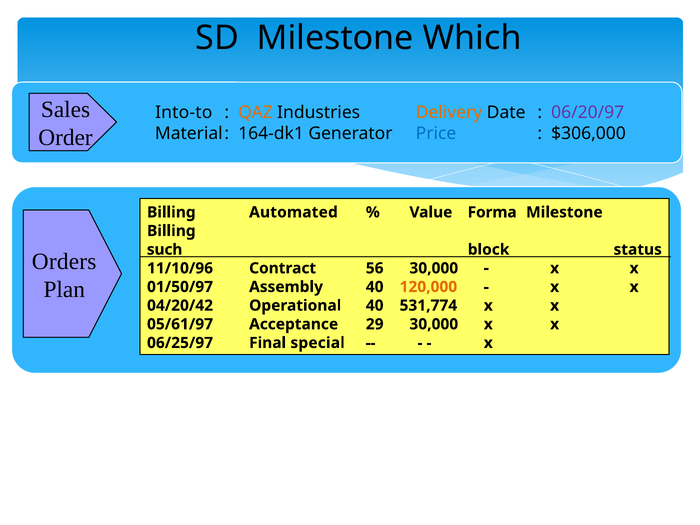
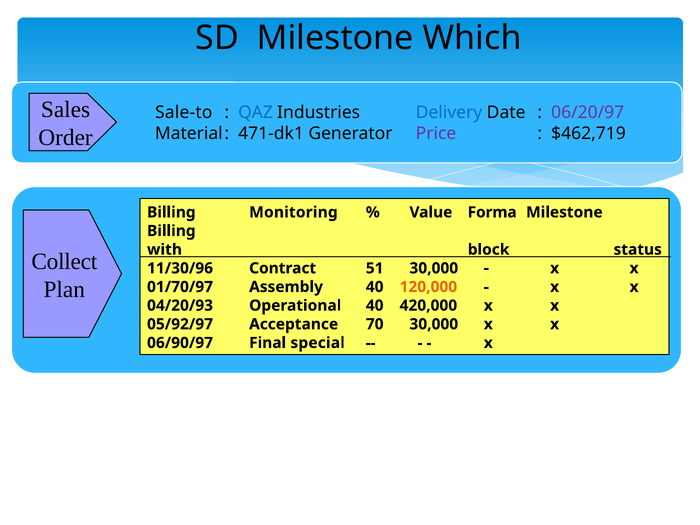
Into-to: Into-to -> Sale-to (184, 113)
QAZ colour: orange -> blue (256, 113)
Delivery colour: orange -> blue (449, 113)
164-dk1: 164-dk1 -> 471-dk1 (271, 134)
Price colour: blue -> purple (436, 134)
$306,000: $306,000 -> $462,719 (589, 134)
Automated: Automated -> Monitoring (293, 212)
such: such -> with (165, 250)
Orders: Orders -> Collect (64, 261)
11/10/96: 11/10/96 -> 11/30/96 (180, 268)
56: 56 -> 51 (375, 268)
01/50/97: 01/50/97 -> 01/70/97 (180, 287)
04/20/42: 04/20/42 -> 04/20/93 (180, 306)
531,774: 531,774 -> 420,000 (428, 306)
05/61/97: 05/61/97 -> 05/92/97 (180, 324)
29: 29 -> 70 (375, 324)
06/25/97: 06/25/97 -> 06/90/97 (180, 343)
